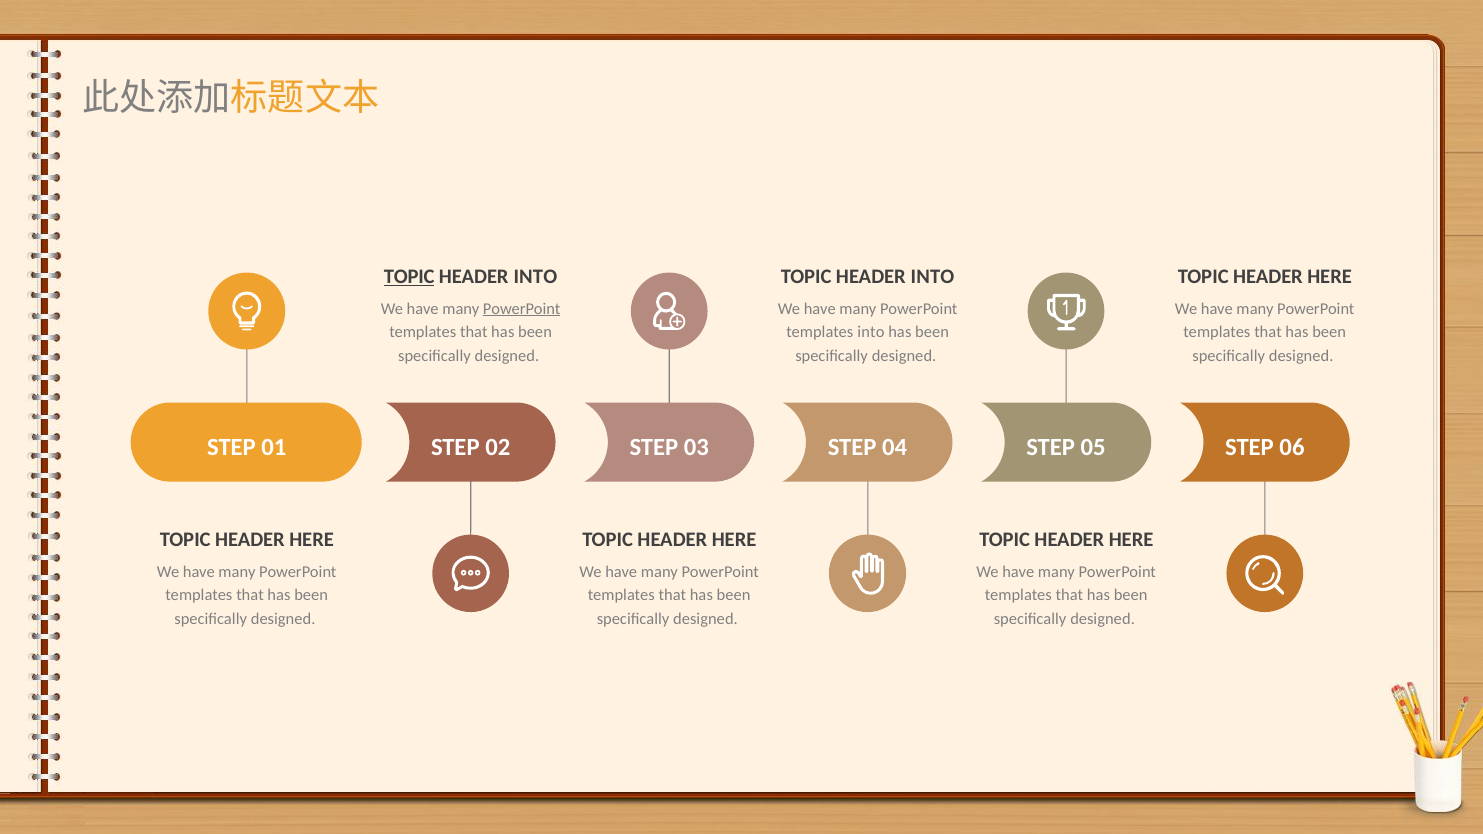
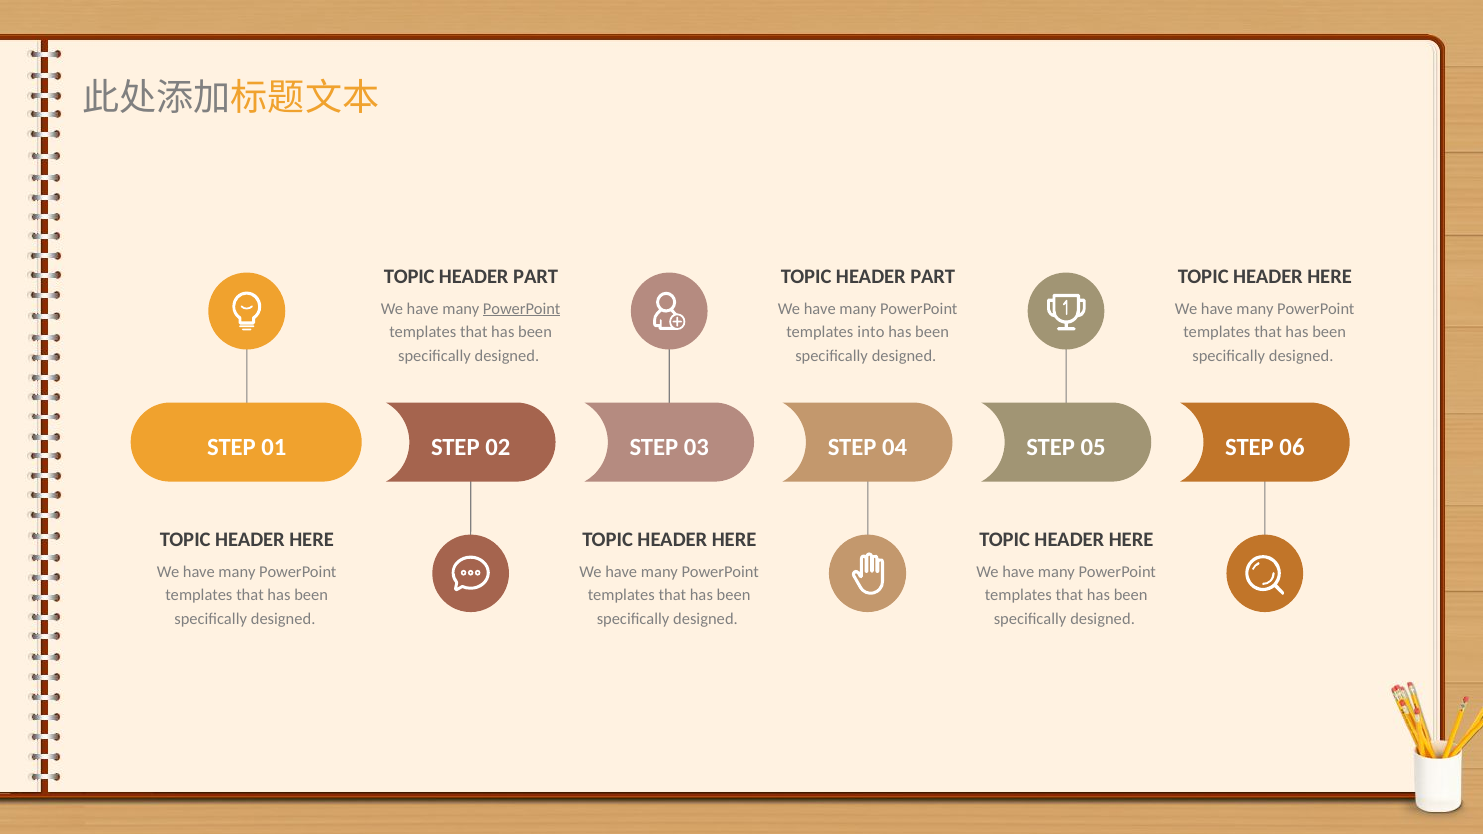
TOPIC underline: present -> none (409, 277)
INTO: INTO -> PART (536, 277)
INTO: INTO -> PART (933, 277)
